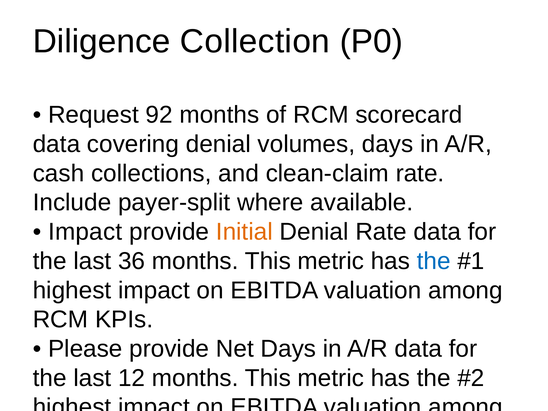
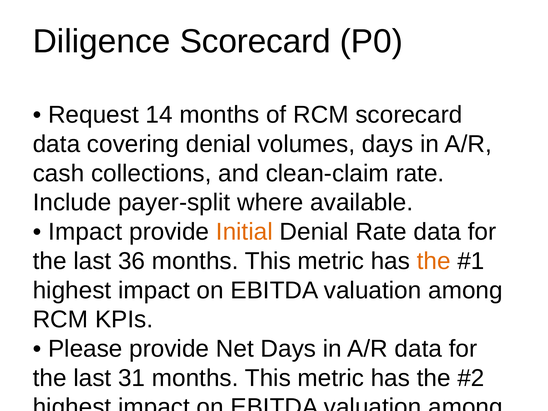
Diligence Collection: Collection -> Scorecard (255, 42)
92: 92 -> 14 (159, 115)
the colour: blue -> orange (434, 261)
12: 12 -> 31 (132, 378)
